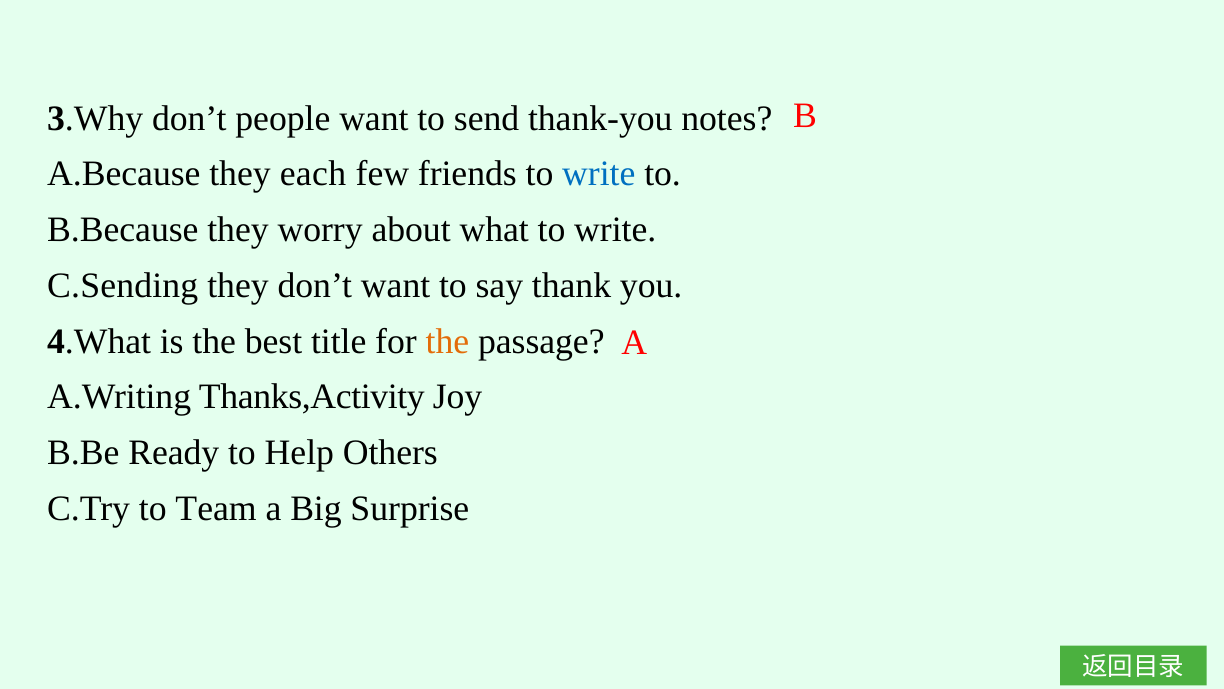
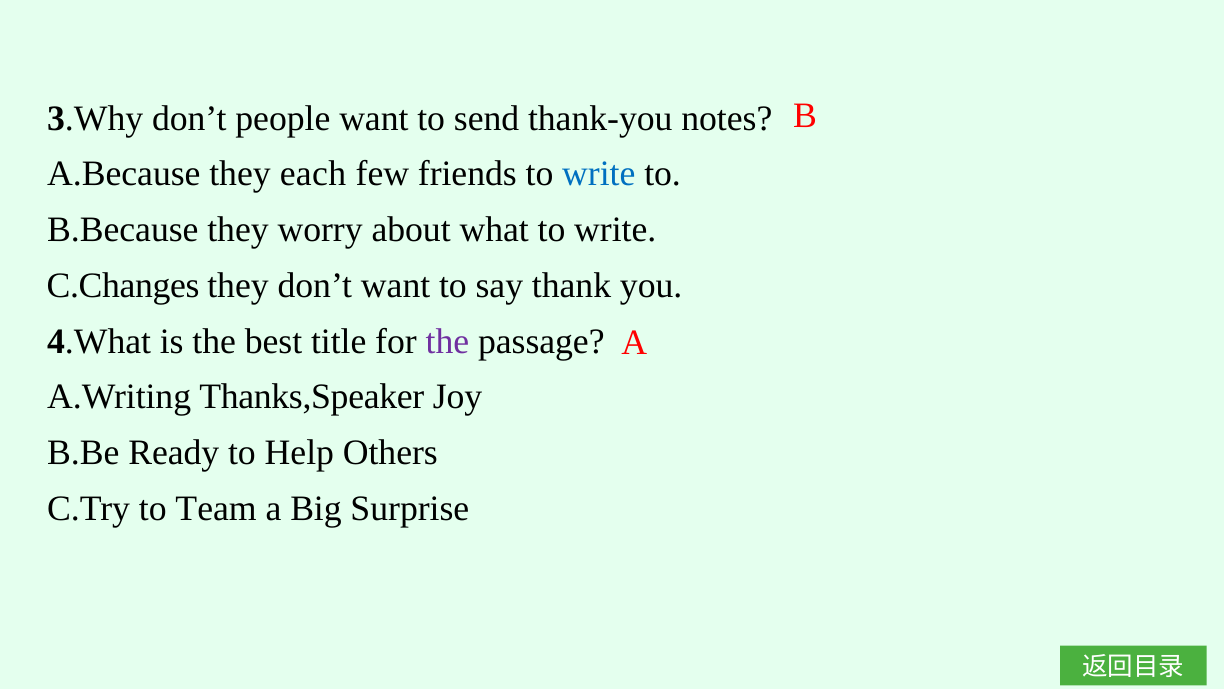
C.Sending: C.Sending -> C.Changes (123, 285)
the colour: orange -> purple (447, 341)
Thanks,Activity: Thanks,Activity -> Thanks,Speaker (312, 397)
